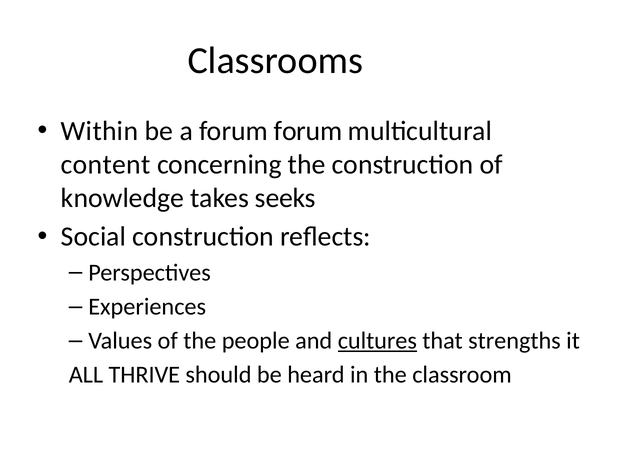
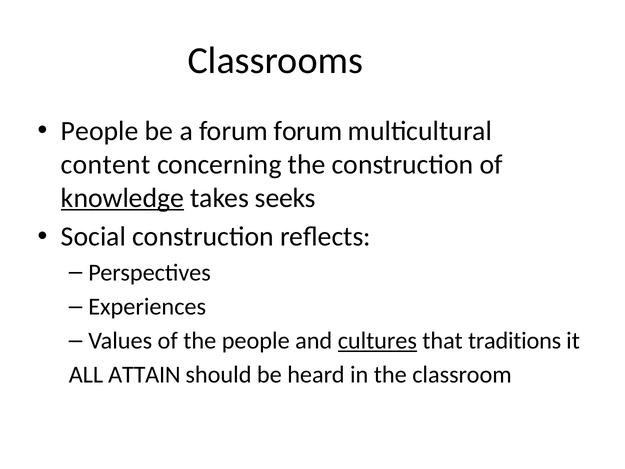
Within: Within -> People (100, 131)
knowledge underline: none -> present (123, 198)
strengths: strengths -> traditions (515, 341)
THRIVE: THRIVE -> ATTAIN (144, 375)
